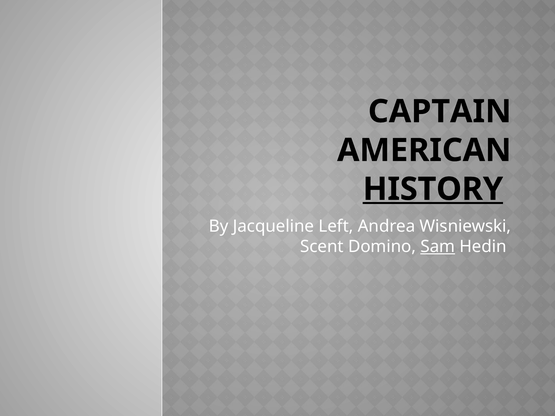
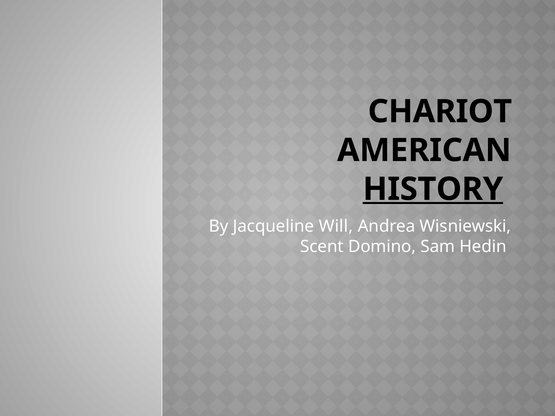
CAPTAIN: CAPTAIN -> CHARIOT (440, 112)
Left: Left -> Will (336, 226)
Sam underline: present -> none (438, 247)
